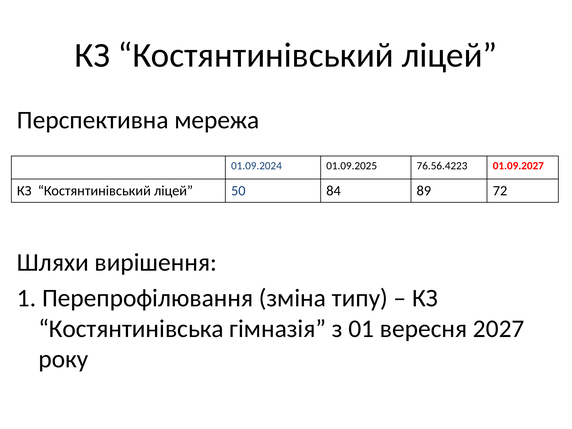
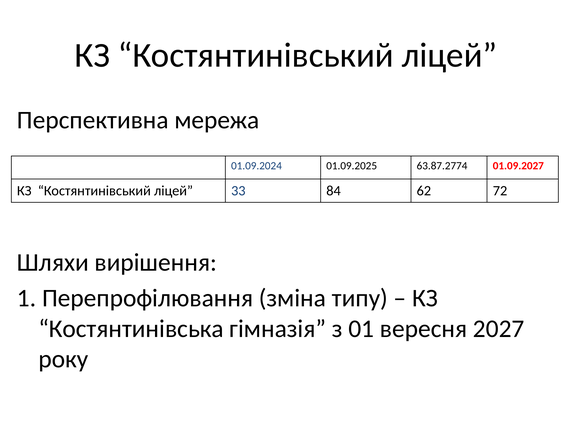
76.56.4223: 76.56.4223 -> 63.87.2774 (442, 166)
50: 50 -> 33 (238, 191)
89: 89 -> 62 (424, 191)
